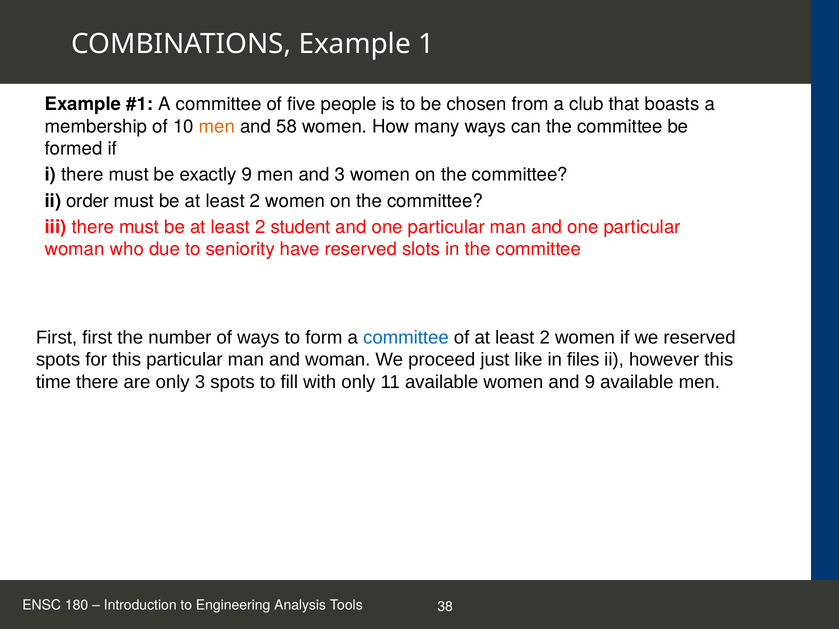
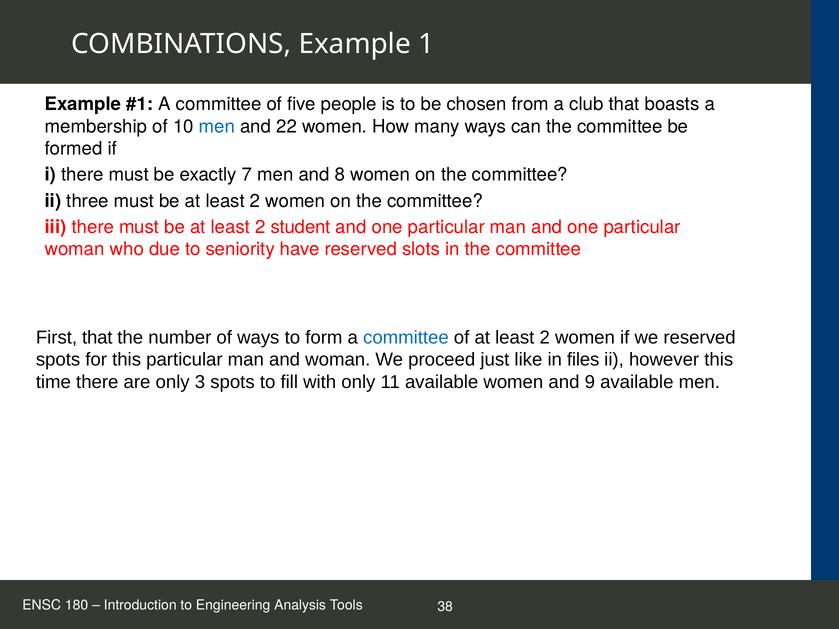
men colour: orange -> blue (217, 126)
58: 58 -> 22 (287, 126)
exactly 9: 9 -> 7 (247, 175)
and 3: 3 -> 8 (340, 175)
order: order -> three (88, 201)
First first: first -> that (97, 338)
